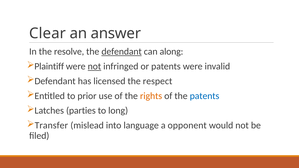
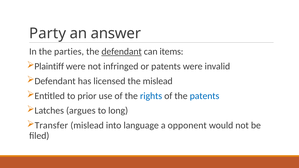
Clear: Clear -> Party (48, 33)
resolve: resolve -> parties (69, 52)
along: along -> items (171, 52)
not underline: present -> none (94, 66)
the respect: respect -> mislead (158, 81)
rights colour: orange -> blue (151, 96)
parties: parties -> argues (81, 111)
